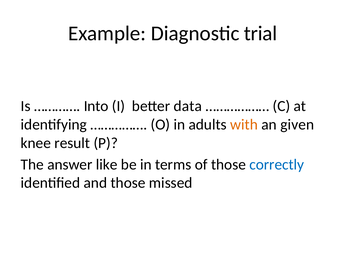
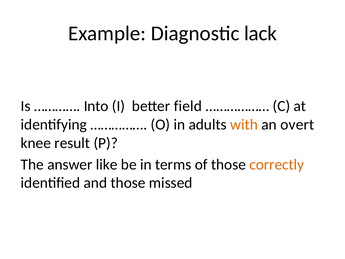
trial: trial -> lack (261, 33)
data: data -> field (188, 106)
given: given -> overt (297, 124)
correctly colour: blue -> orange (277, 164)
